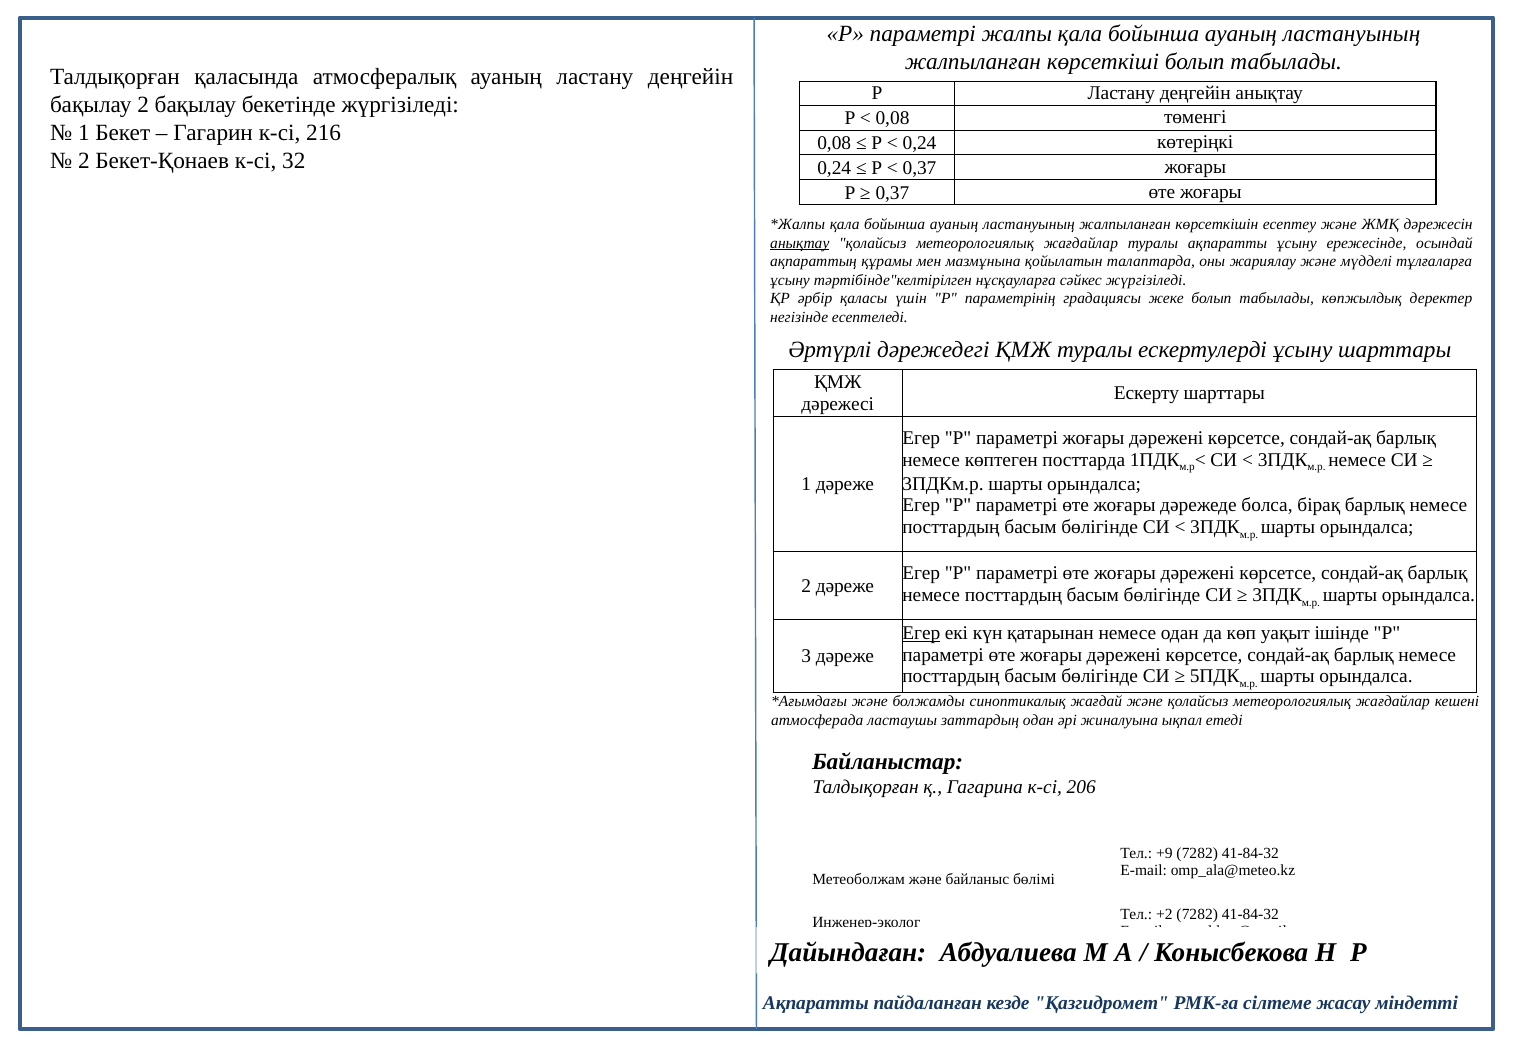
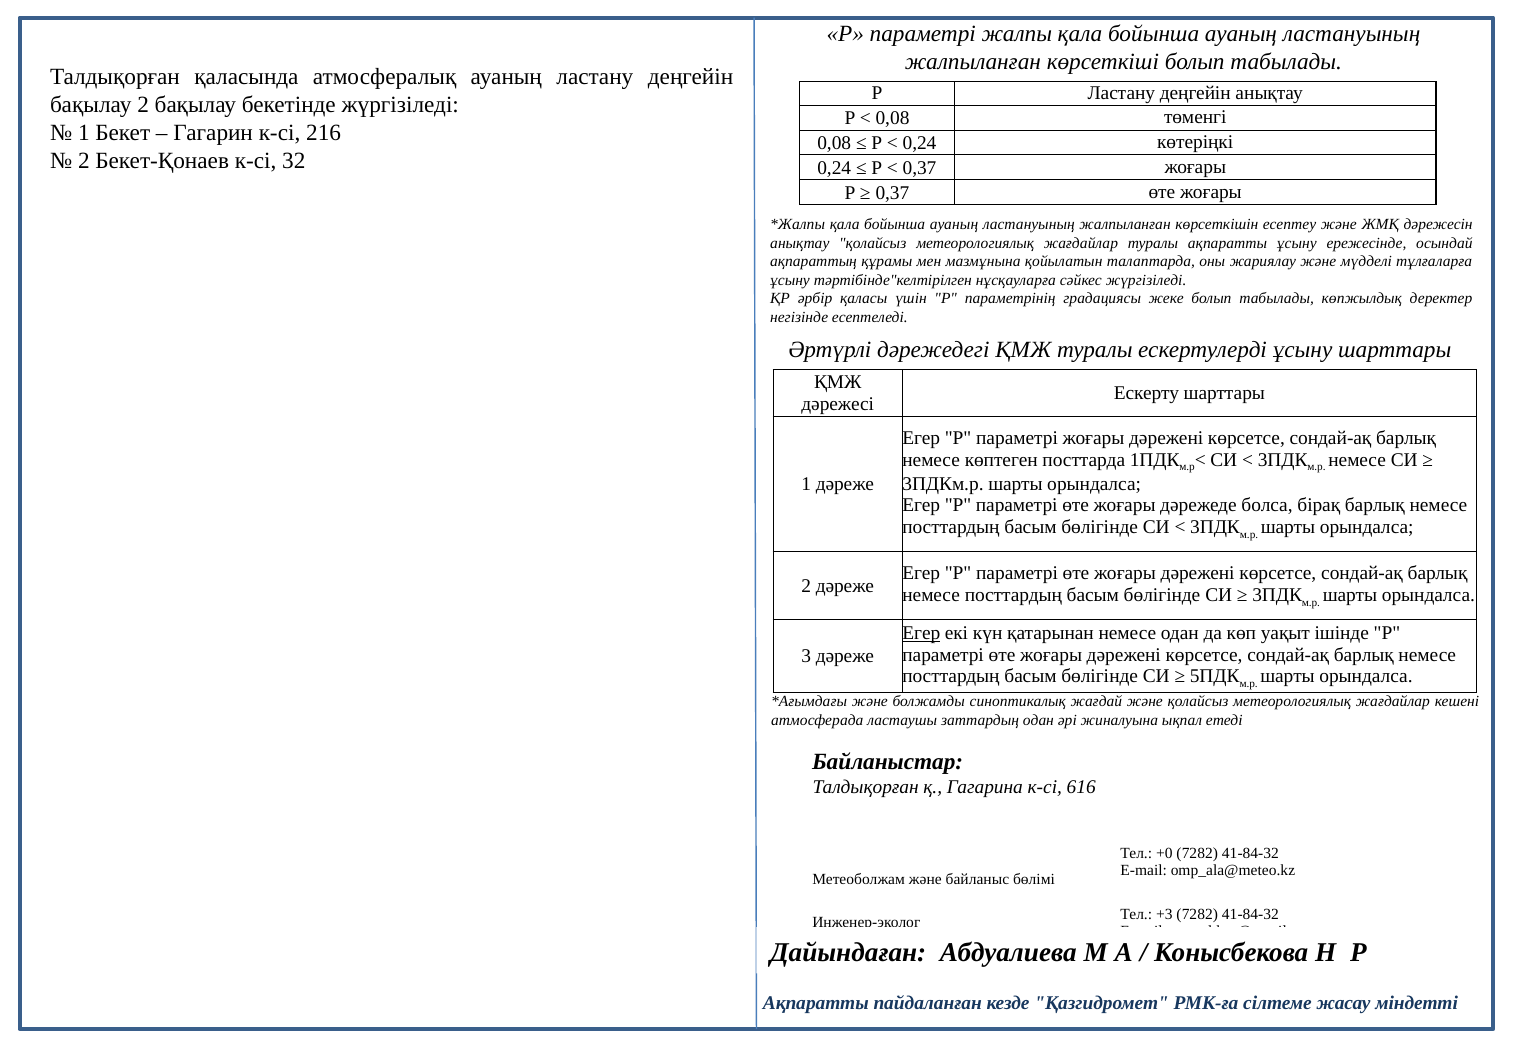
анықтау underline: present -> none (800, 243)
206: 206 -> 616 (1081, 788)
+9: +9 -> +0 (1164, 854)
+2: +2 -> +3 (1164, 914)
